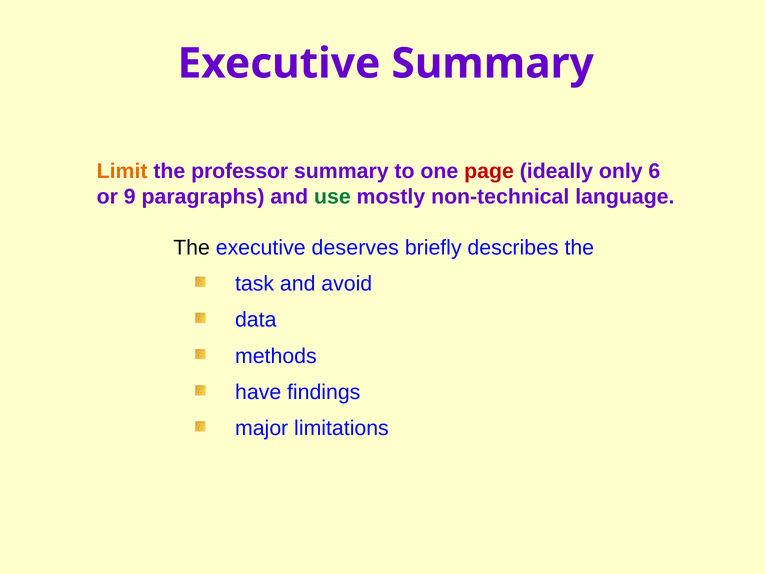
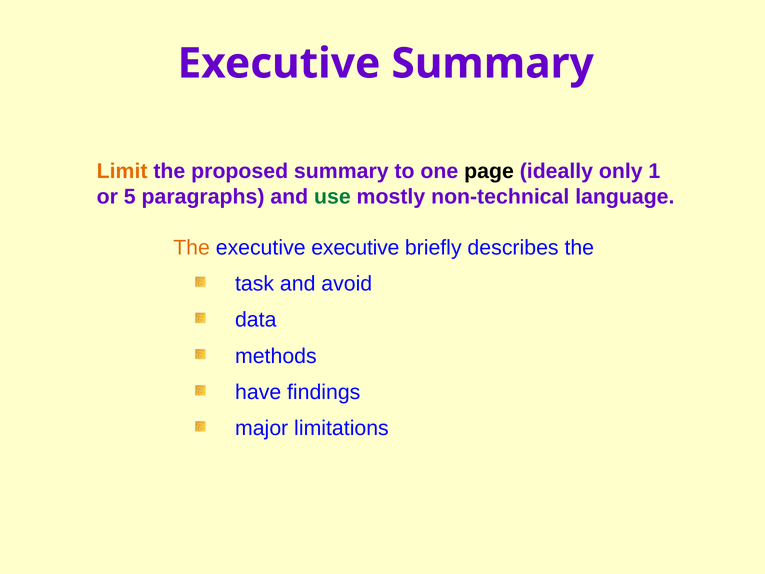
professor: professor -> proposed (240, 171)
page colour: red -> black (489, 171)
6: 6 -> 1 (654, 171)
9: 9 -> 5 (130, 196)
The colour: black -> orange (192, 248)
executive deserves: deserves -> executive (355, 248)
